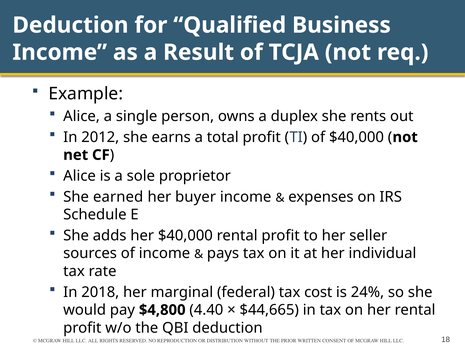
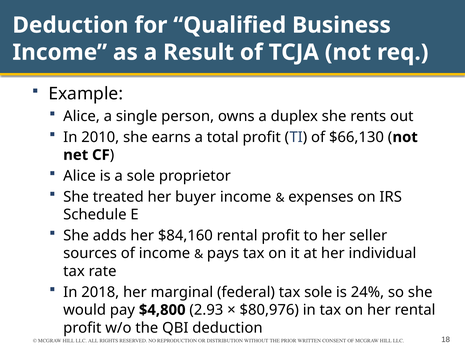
2012: 2012 -> 2010 (100, 137)
of $40,000: $40,000 -> $66,130 (356, 137)
earned: earned -> treated (118, 197)
her $40,000: $40,000 -> $84,160 (185, 235)
tax cost: cost -> sole (318, 292)
4.40: 4.40 -> 2.93 (206, 310)
$44,665: $44,665 -> $80,976 (269, 310)
